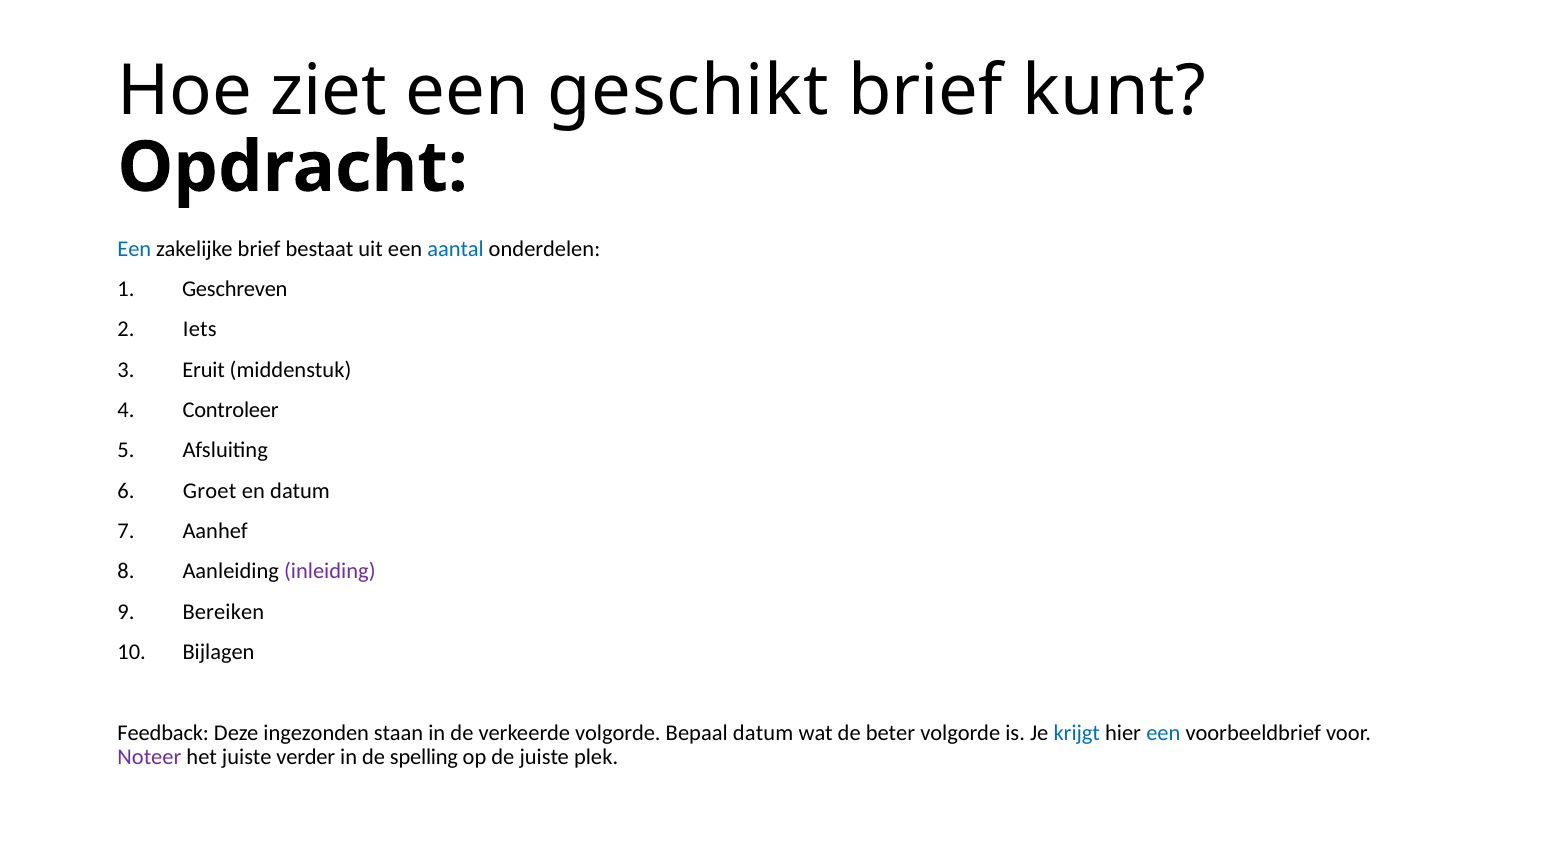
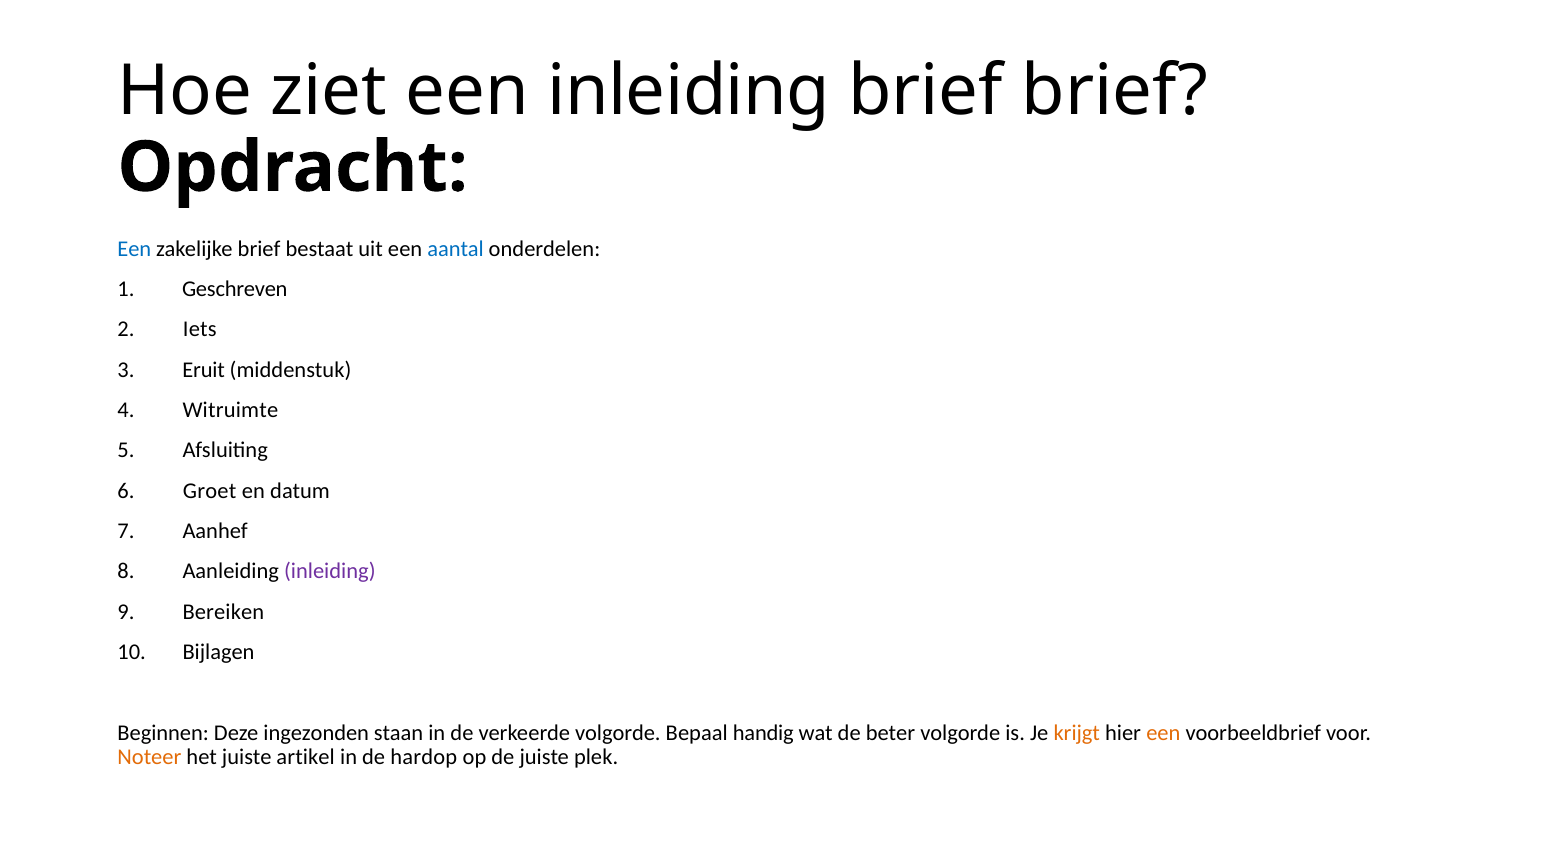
een geschikt: geschikt -> inleiding (689, 91)
brief kunt: kunt -> brief (1115, 91)
Controleer: Controleer -> Witruimte (230, 410)
Feedback: Feedback -> Beginnen (163, 733)
Bepaal datum: datum -> handig (763, 733)
krijgt colour: blue -> orange (1077, 733)
een colour: blue -> orange (1163, 733)
Noteer colour: purple -> orange (149, 757)
verder: verder -> artikel (306, 757)
spelling: spelling -> hardop (424, 757)
